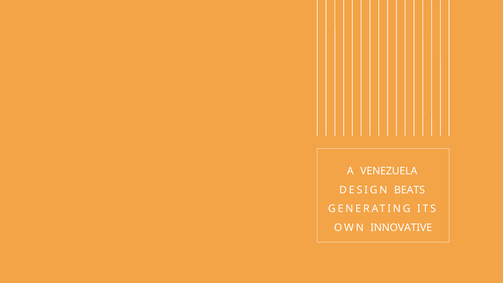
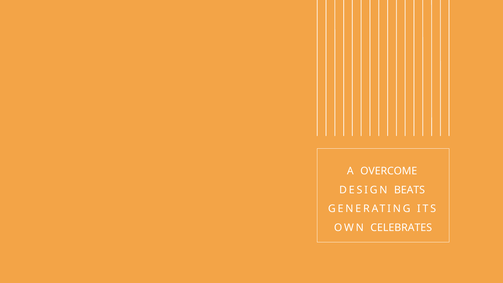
VENEZUELA: VENEZUELA -> OVERCOME (389, 171)
INNOVATIVE: INNOVATIVE -> CELEBRATES (401, 228)
